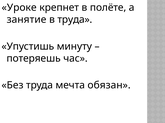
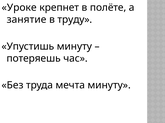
в труда: труда -> труду (75, 20)
мечта обязан: обязан -> минуту (109, 86)
